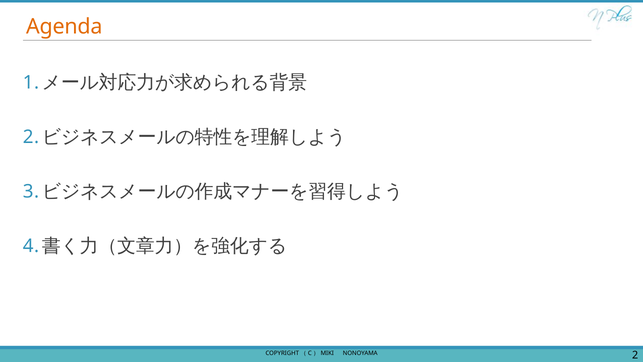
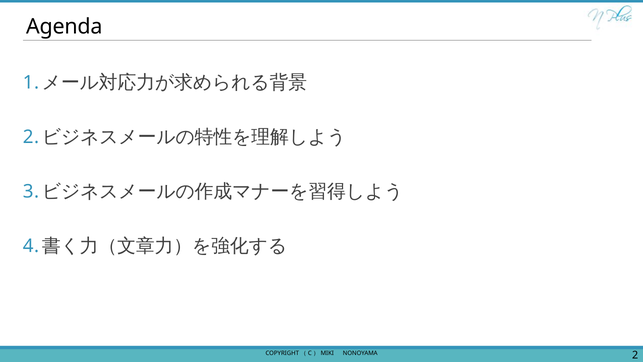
Agenda colour: orange -> black (64, 26)
